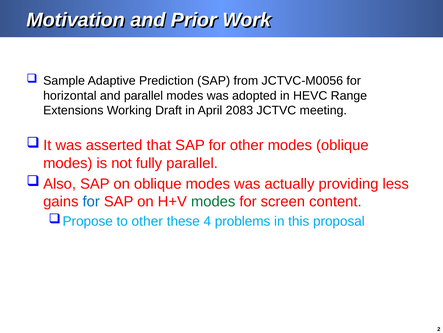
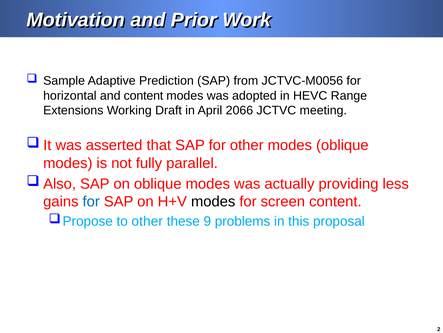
and parallel: parallel -> content (144, 95)
2083: 2083 -> 2066 (239, 110)
modes colour: green -> black (213, 201)
4: 4 -> 9 (207, 221)
